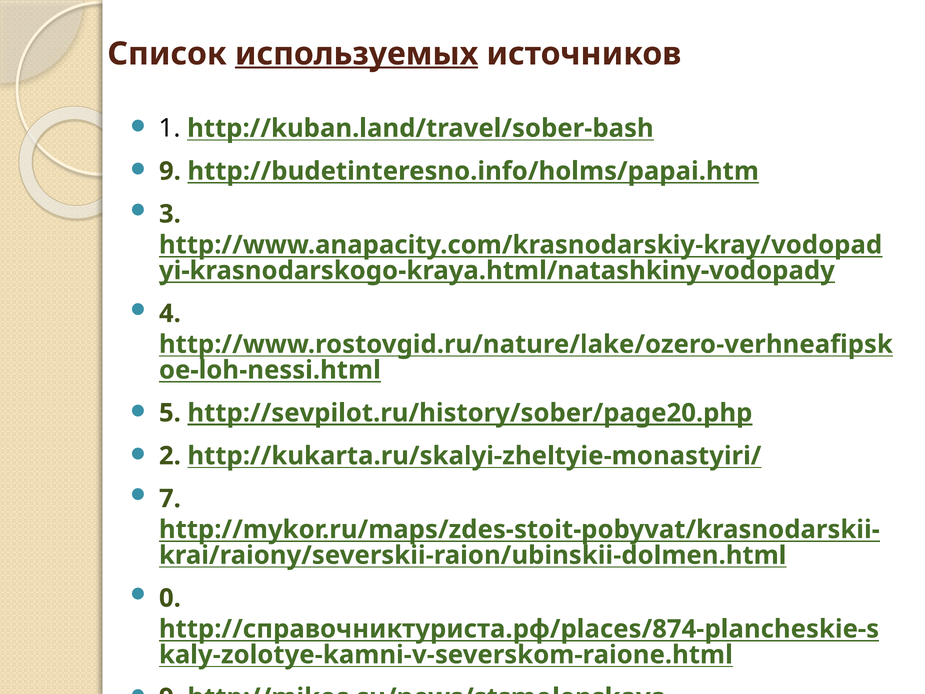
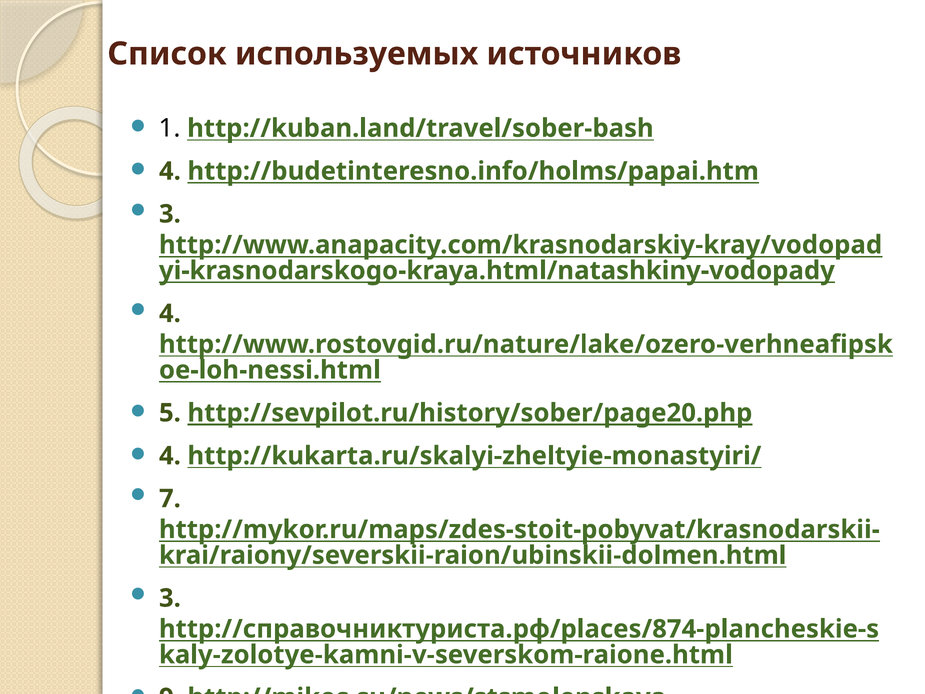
используемых underline: present -> none (357, 54)
9: 9 -> 4 (170, 171)
2: 2 -> 4 (170, 456)
0: 0 -> 3 (170, 598)
